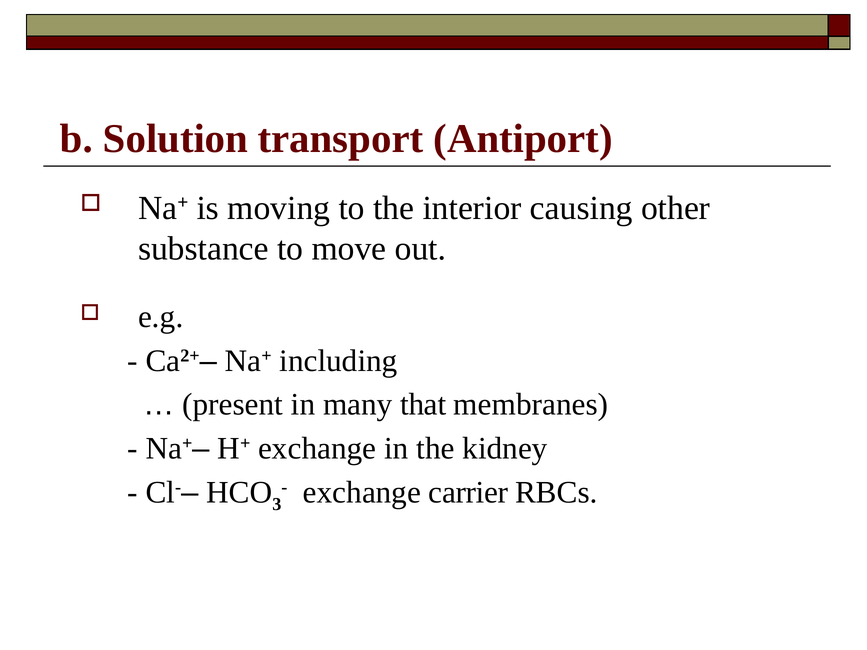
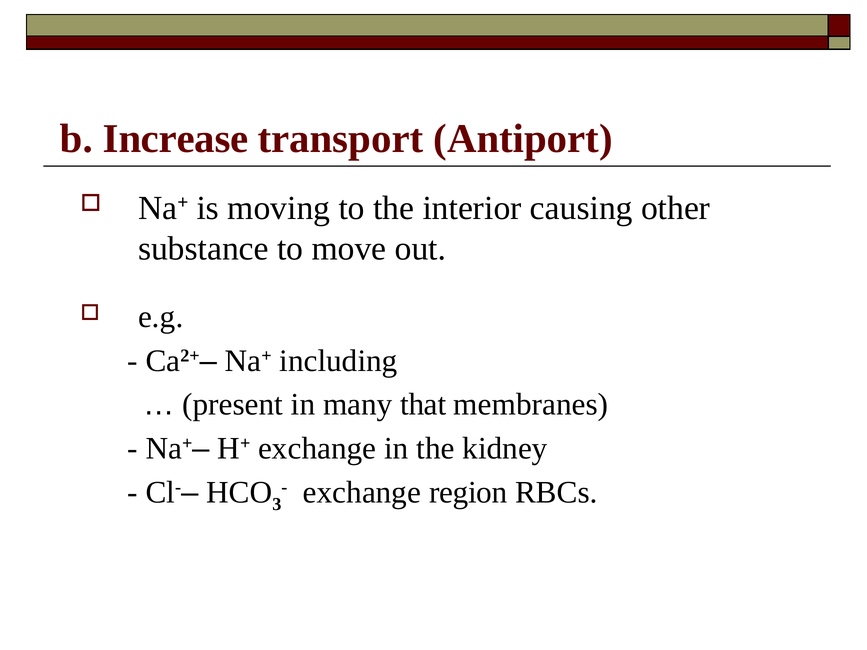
Solution: Solution -> Increase (176, 139)
carrier: carrier -> region (468, 492)
